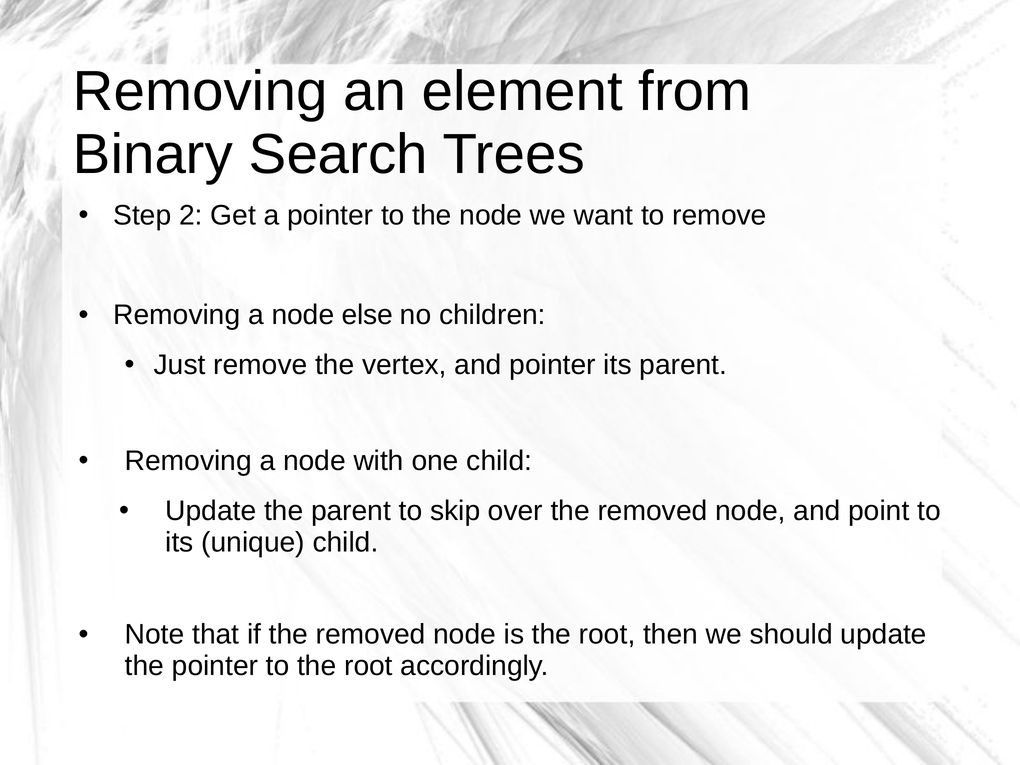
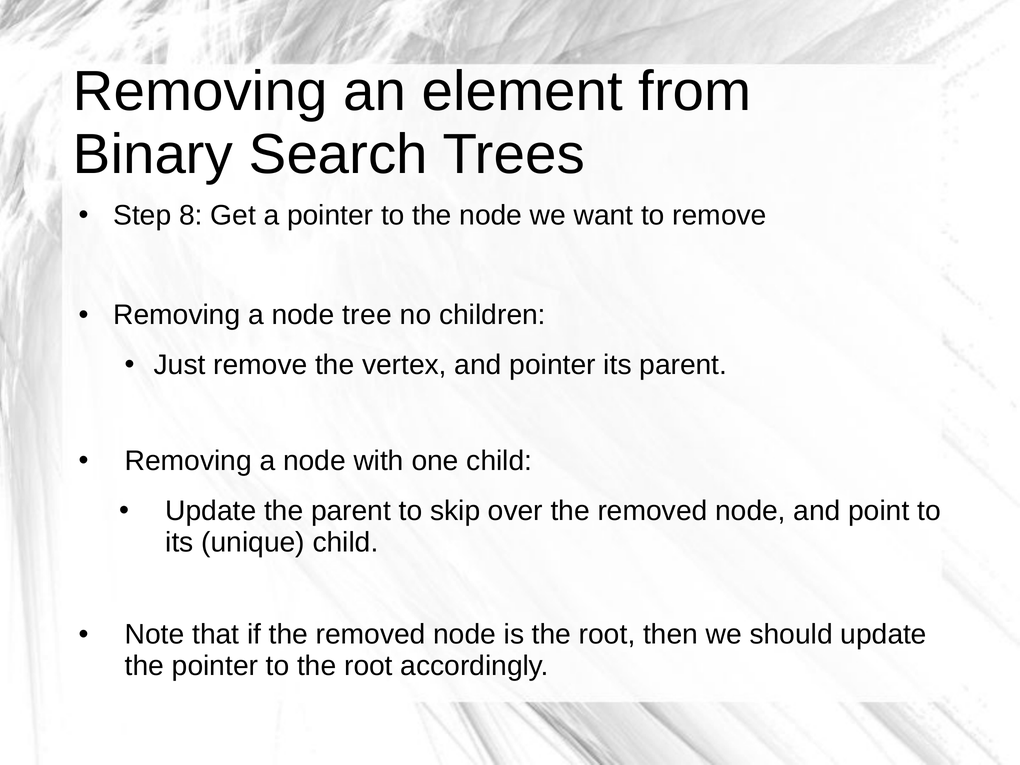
2: 2 -> 8 (191, 215)
else: else -> tree (367, 315)
